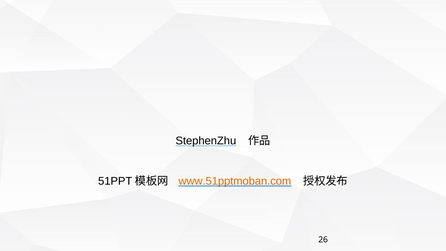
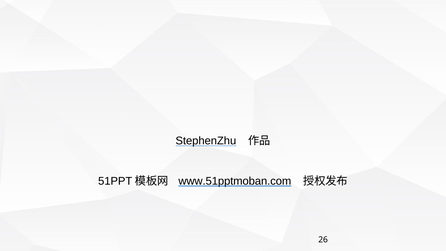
www.51pptmoban.com colour: orange -> black (235, 181)
